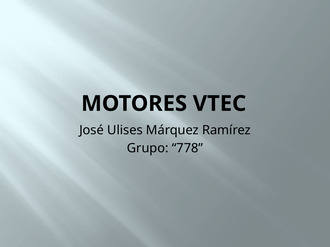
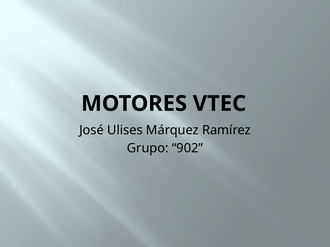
778: 778 -> 902 (187, 148)
